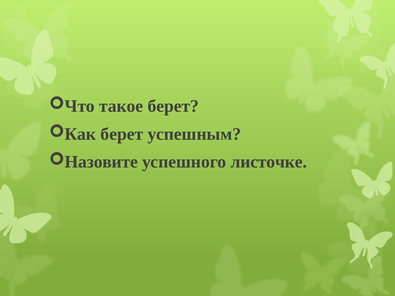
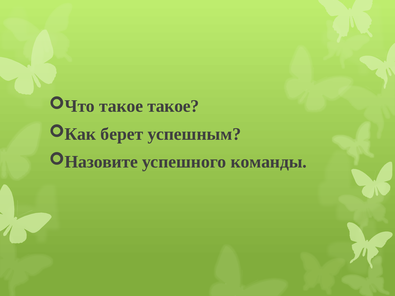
такое берет: берет -> такое (173, 106)
листочке: листочке -> команды (269, 162)
